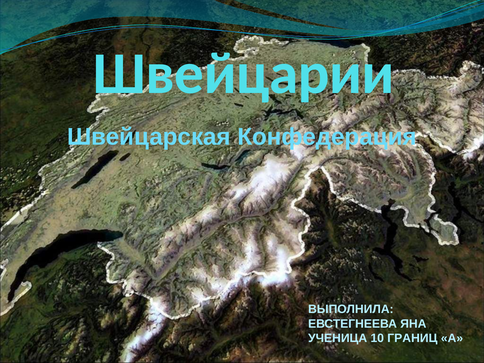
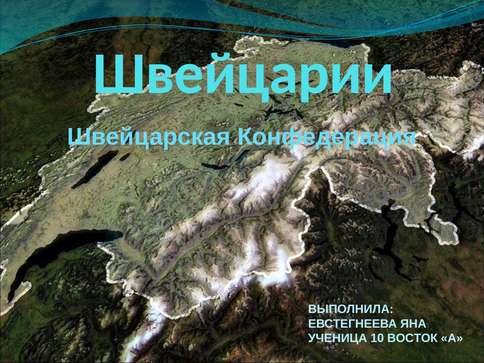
ГРАНИЦ: ГРАНИЦ -> ВОСТОК (412, 338)
